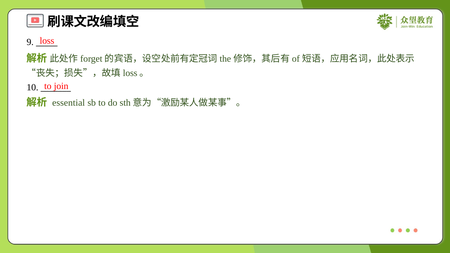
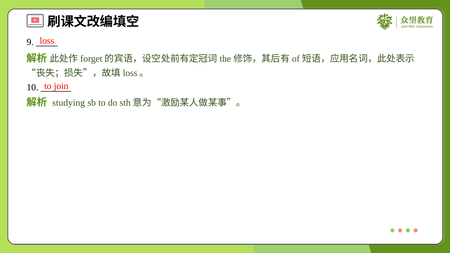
essential: essential -> studying (69, 103)
